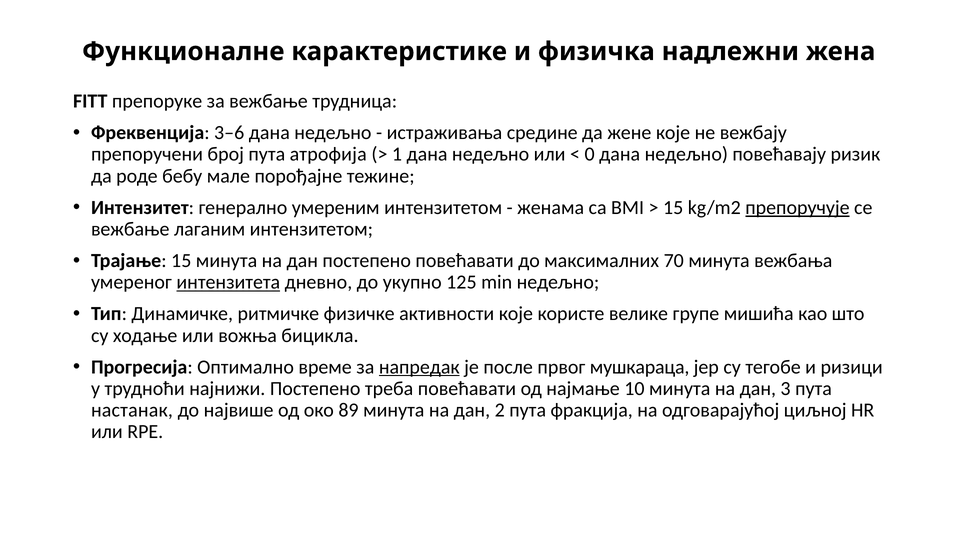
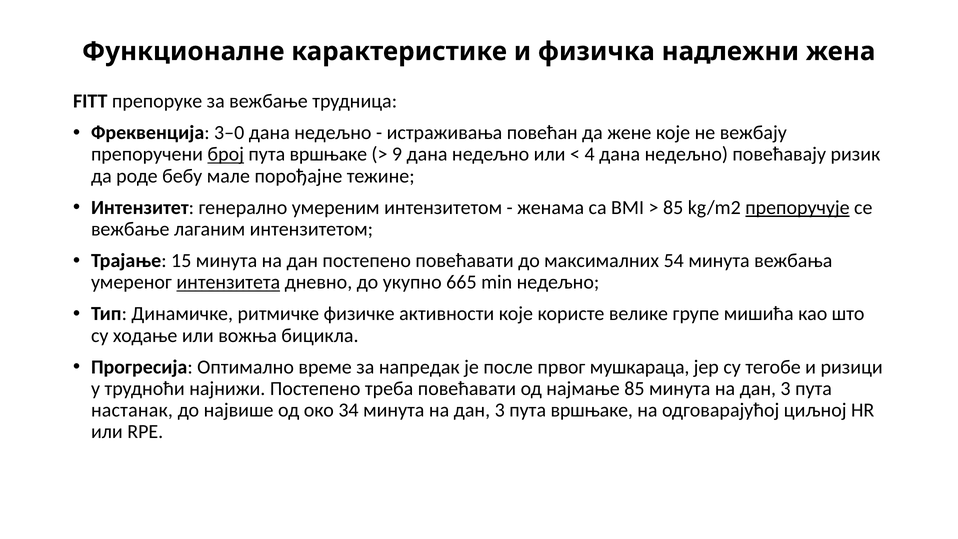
3–6: 3–6 -> 3–0 (229, 133)
средине: средине -> повећан (542, 133)
број underline: none -> present (226, 154)
атрофија: атрофија -> вршњаке (328, 154)
1: 1 -> 9 (397, 154)
0: 0 -> 4 (590, 154)
15: 15 -> 85 (673, 208)
70: 70 -> 54 (674, 261)
125: 125 -> 665 (461, 282)
напредак underline: present -> none (419, 367)
најмање 10: 10 -> 85 (634, 389)
89: 89 -> 34 (349, 410)
2: 2 -> 3 (500, 410)
фракција: фракција -> вршњаке (592, 410)
